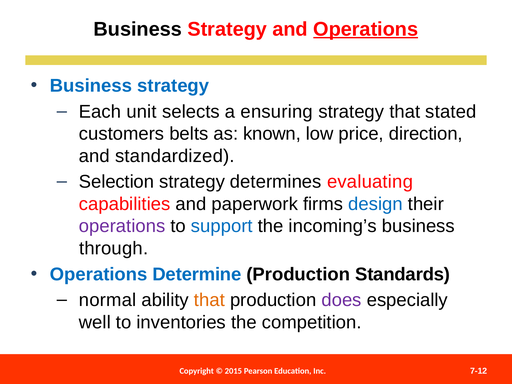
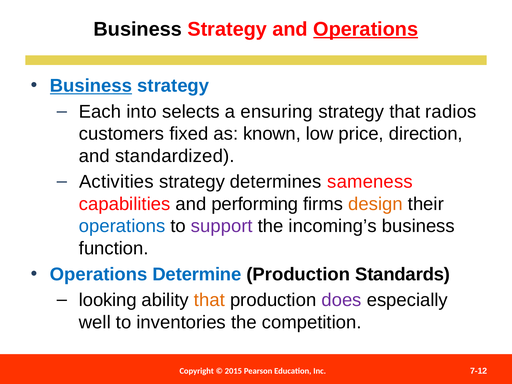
Business underline: none -> present (91, 86)
unit: unit -> into (142, 112)
stated: stated -> radios (451, 112)
belts: belts -> fixed (189, 134)
Selection: Selection -> Activities (116, 182)
evaluating: evaluating -> sameness (370, 182)
paperwork: paperwork -> performing (255, 204)
design colour: blue -> orange (376, 204)
operations colour: purple -> blue (122, 226)
support colour: blue -> purple (222, 226)
through: through -> function (114, 248)
normal: normal -> looking (108, 300)
